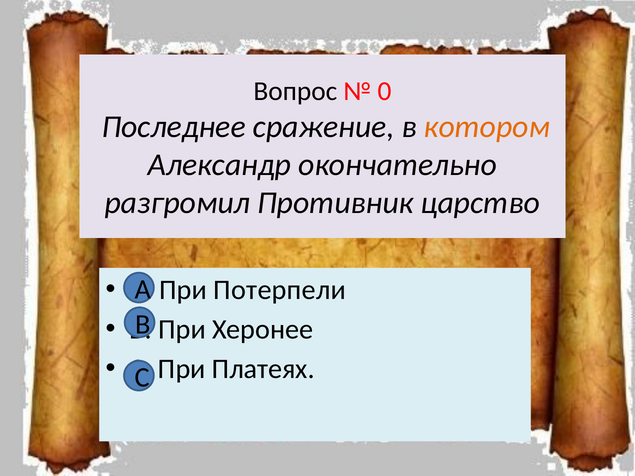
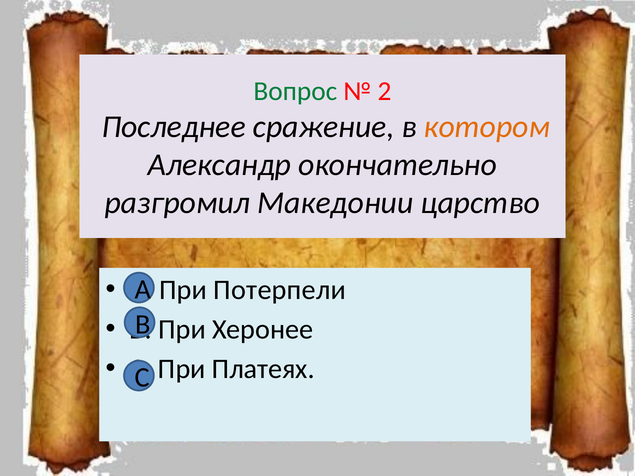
Вопрос colour: black -> green (295, 91)
0: 0 -> 2 (384, 91)
Противник: Противник -> Македонии (335, 203)
